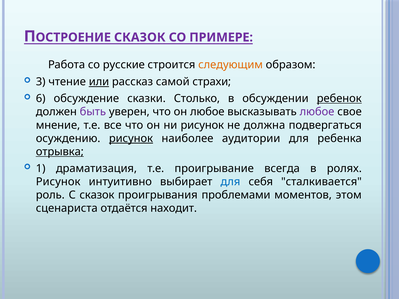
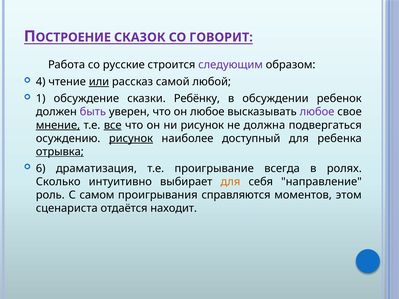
ПРИМЕРЕ: ПРИМЕРЕ -> ГОВОРИТ (221, 37)
следующим colour: orange -> purple (231, 65)
3: 3 -> 4 (41, 82)
страхи: страхи -> любой (212, 82)
6: 6 -> 1 (41, 99)
Столько: Столько -> Ребёнку (197, 99)
ребенок underline: present -> none (339, 99)
мнение underline: none -> present (58, 125)
все underline: none -> present (113, 125)
аудитории: аудитории -> доступный (251, 139)
1: 1 -> 6 (41, 168)
Рисунок: Рисунок -> Сколько (58, 182)
для colour: blue -> orange (230, 182)
сталкивается: сталкивается -> направление (321, 182)
С сказок: сказок -> самом (97, 195)
проблемами: проблемами -> справляются (236, 195)
